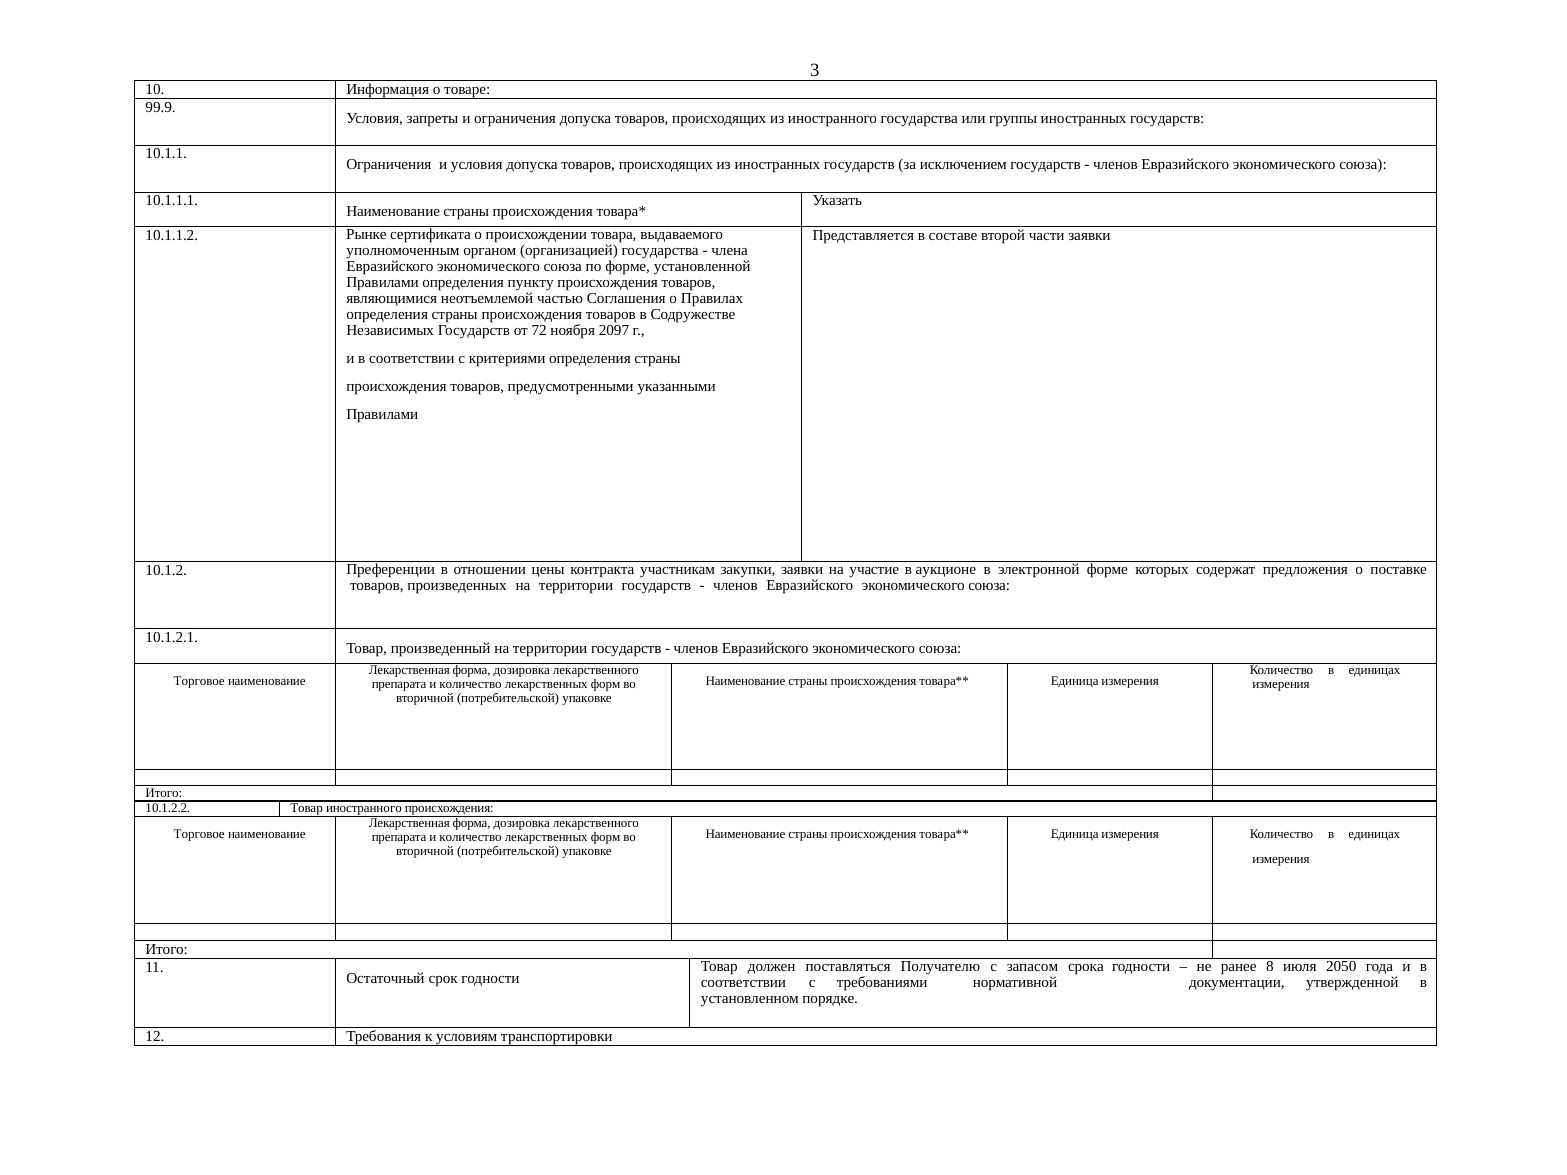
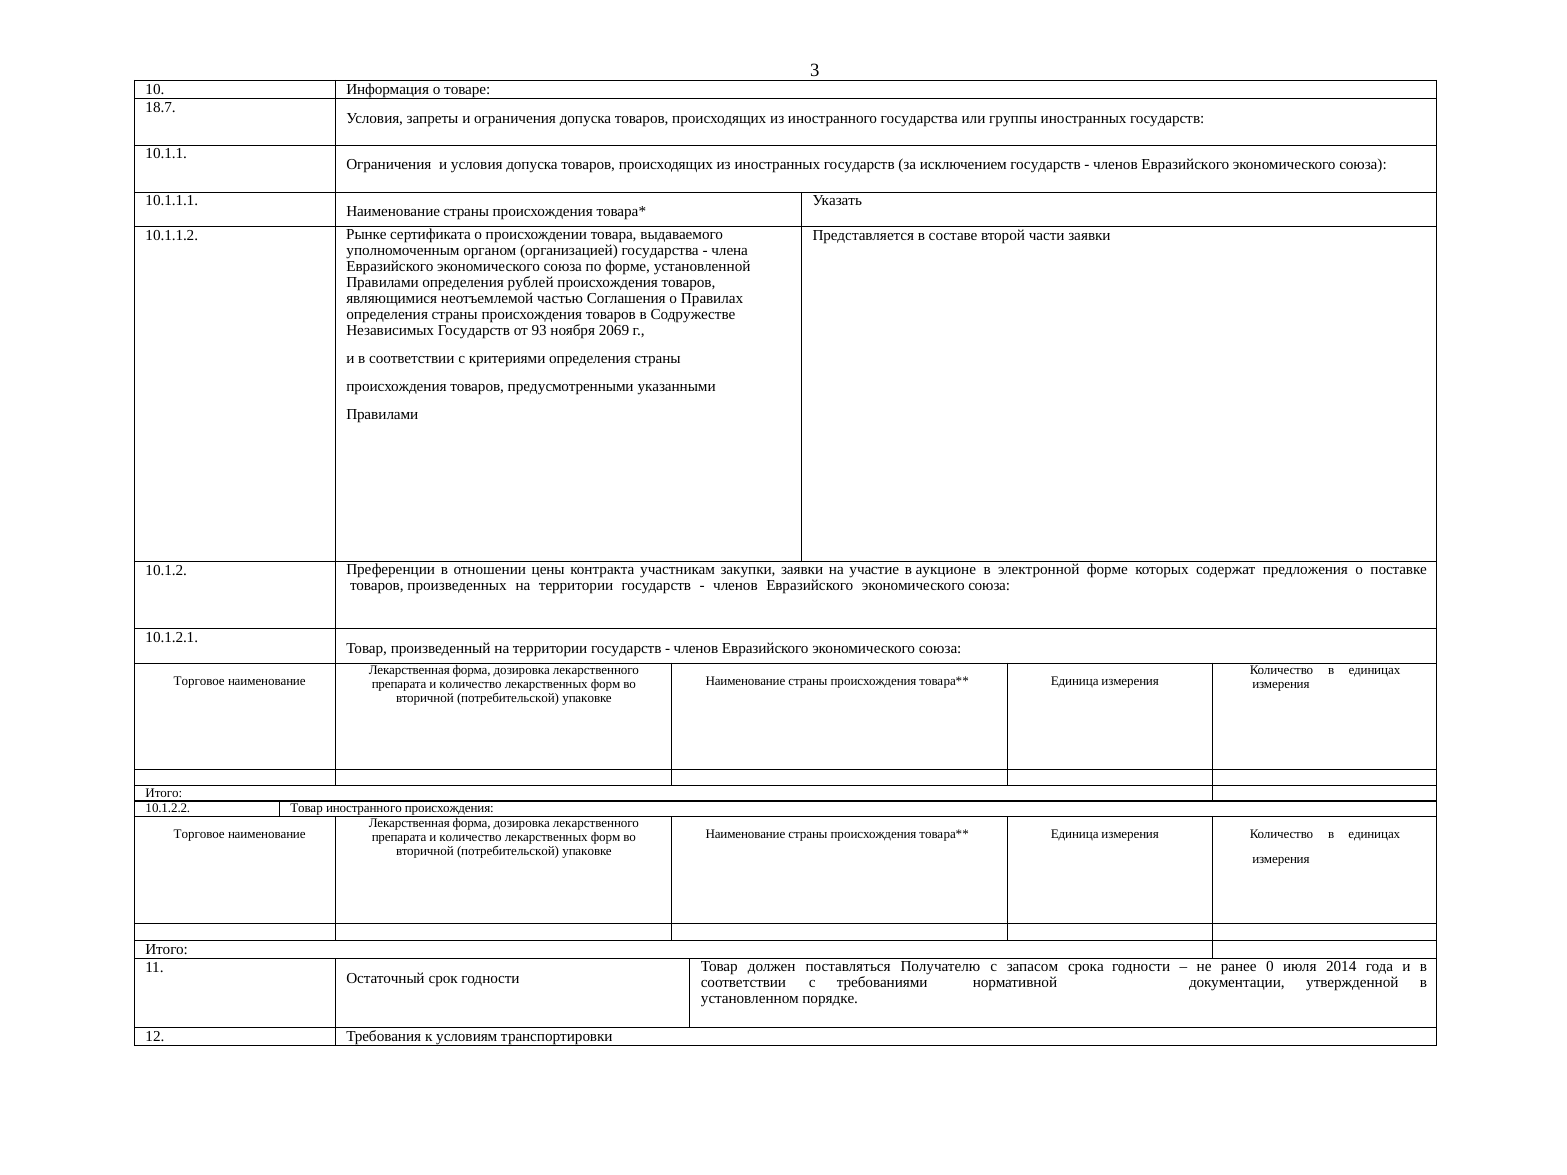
99.9: 99.9 -> 18.7 (161, 107)
пункту: пункту -> рублей (531, 283)
72: 72 -> 93 (539, 331)
2097: 2097 -> 2069 (614, 331)
8: 8 -> 0 (1270, 967)
2050: 2050 -> 2014 (1341, 967)
